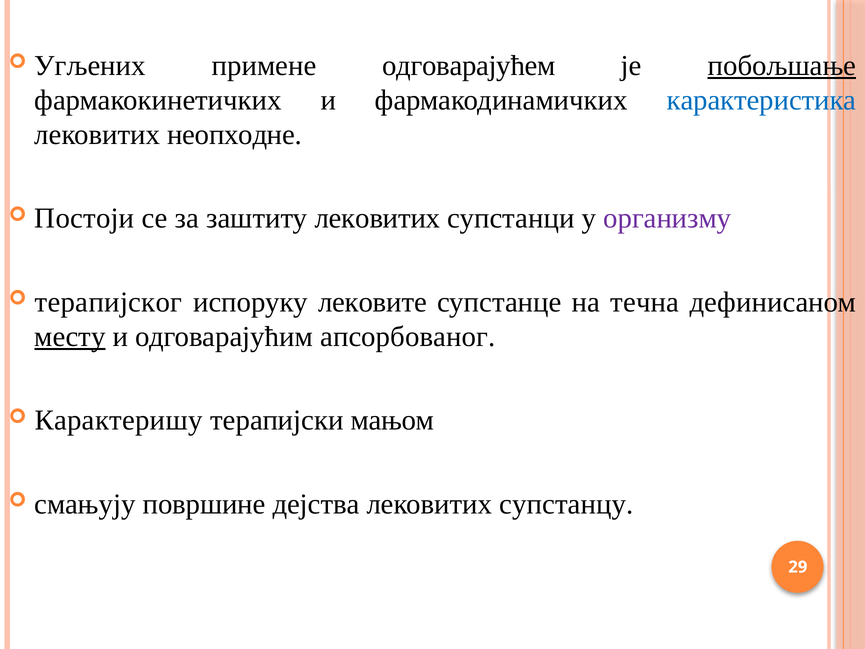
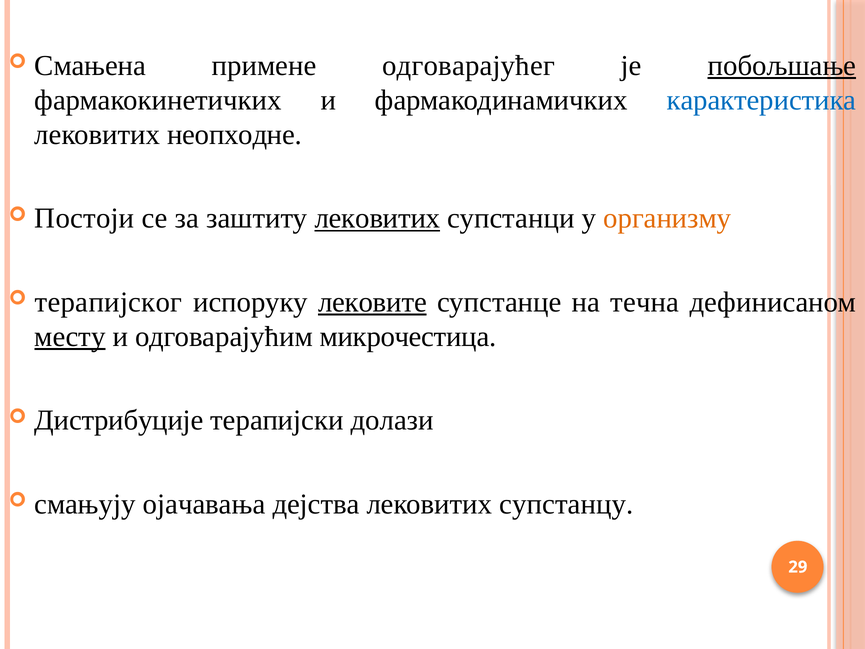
Угљених: Угљених -> Смањена (90, 65)
одговарајућем: одговарајућем -> одговарајућег (469, 65)
лековитих underline: none -> present (377, 218)
организму colour: purple -> orange (667, 218)
лековите underline: none -> present (373, 302)
апсорбованог: апсорбованог -> микрочестица (408, 337)
Карактеришу: Карактеришу -> Дистрибуције (119, 420)
мањом: мањом -> долази (392, 420)
површине: површине -> ојачавања (204, 504)
